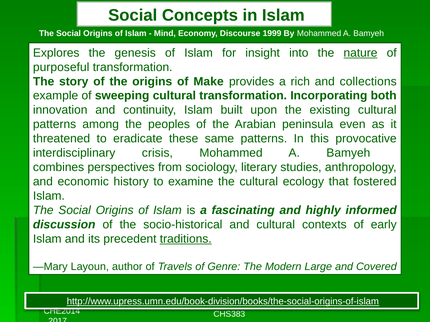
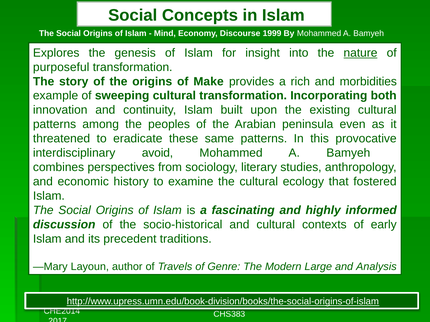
collections: collections -> morbidities (368, 82)
crisis: crisis -> avoid (157, 153)
traditions underline: present -> none (186, 239)
Covered: Covered -> Analysis (376, 267)
